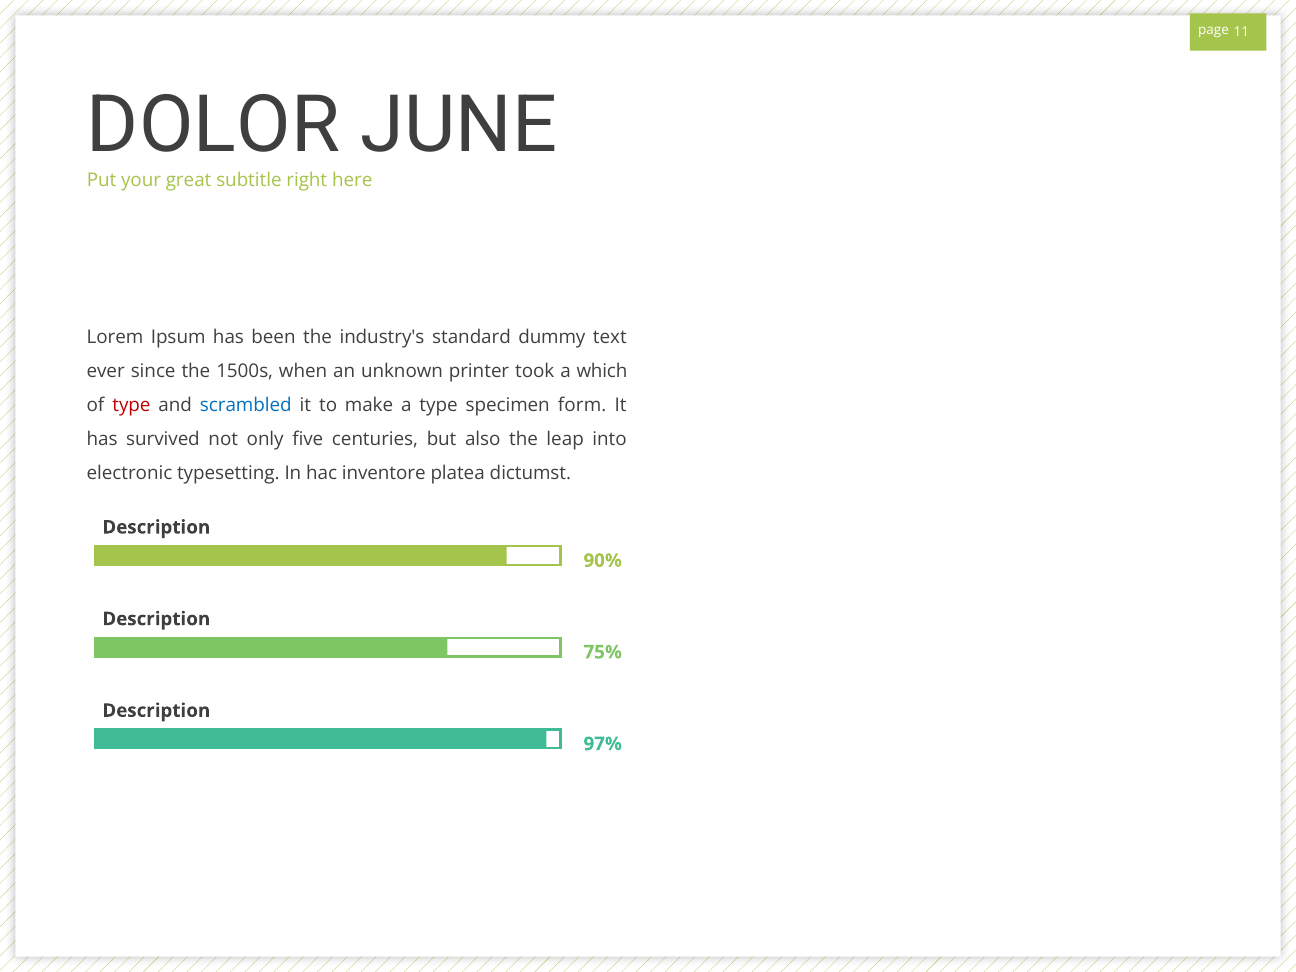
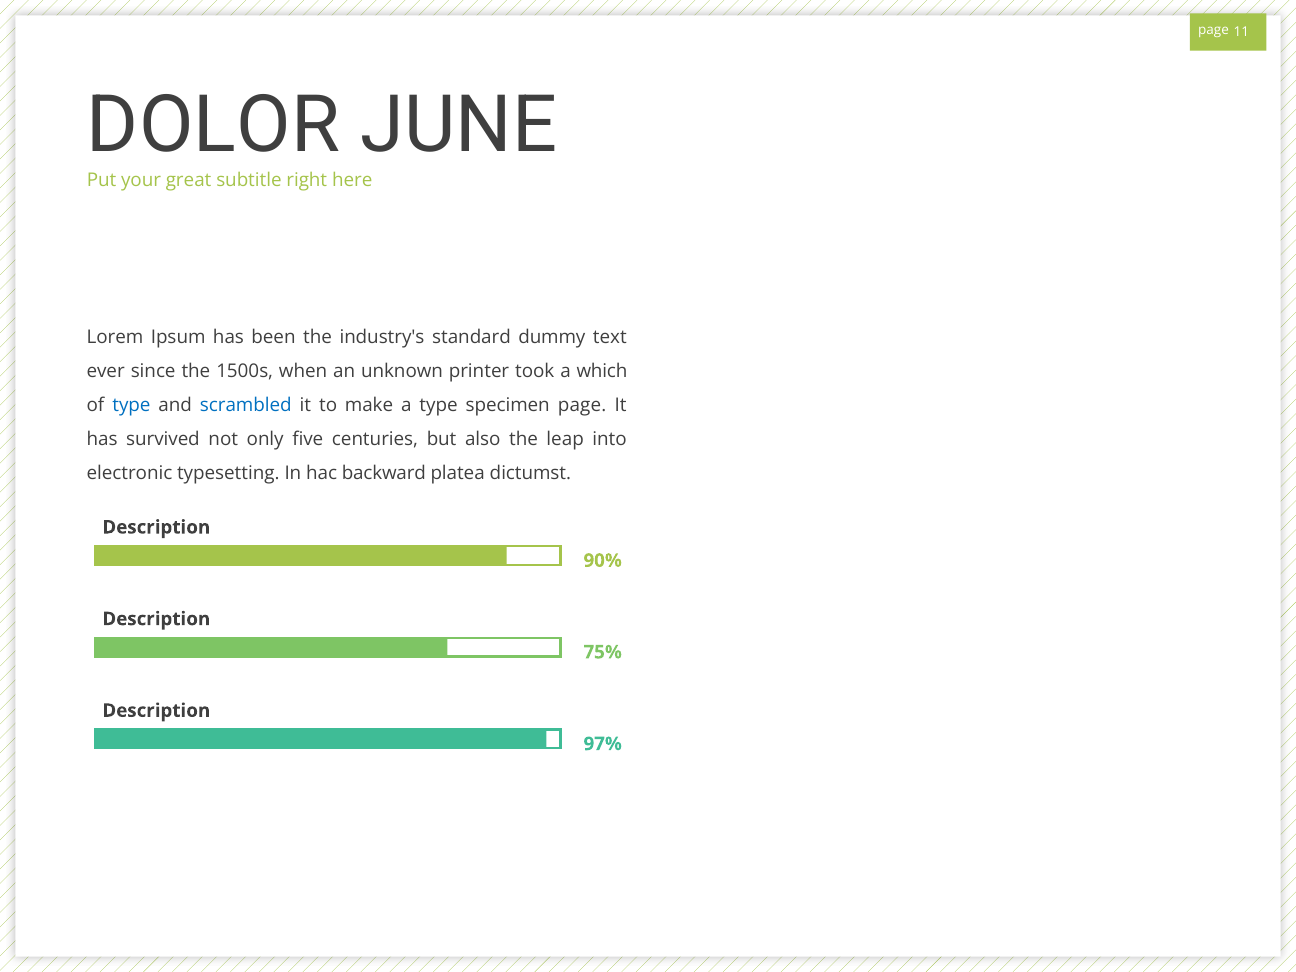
type colour: red -> blue (131, 405)
specimen form: form -> page (582, 405)
inventore: inventore -> backward (384, 473)
